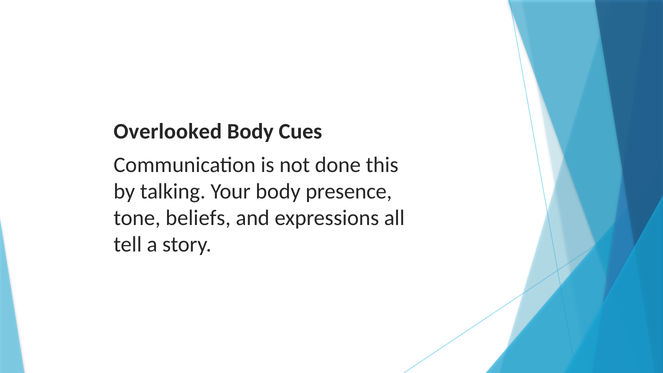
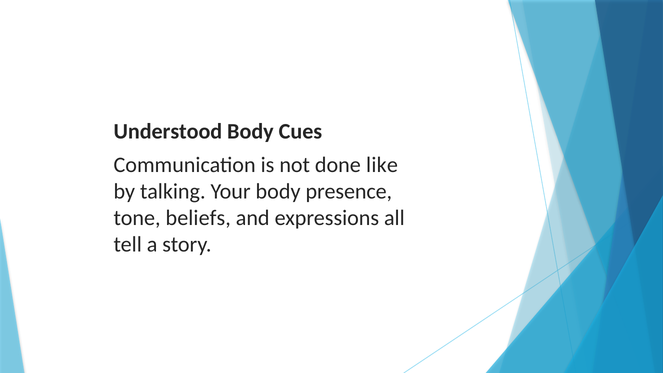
Overlooked: Overlooked -> Understood (168, 131)
this: this -> like (382, 165)
